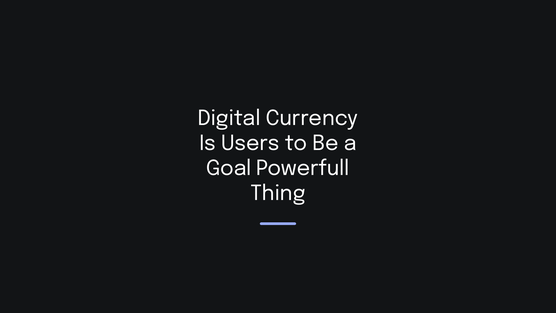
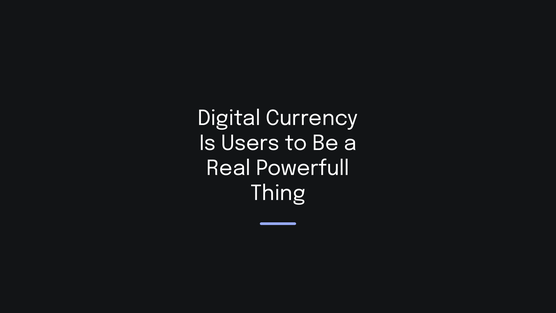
Goal: Goal -> Real (229, 168)
